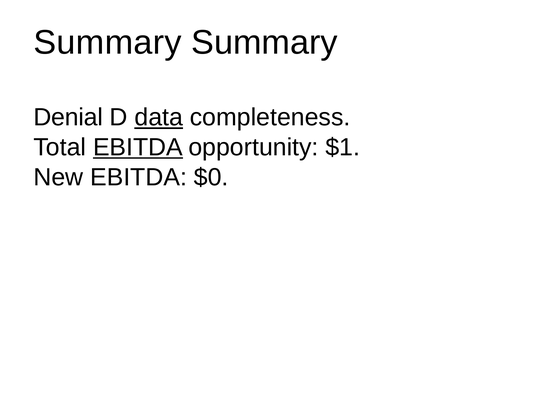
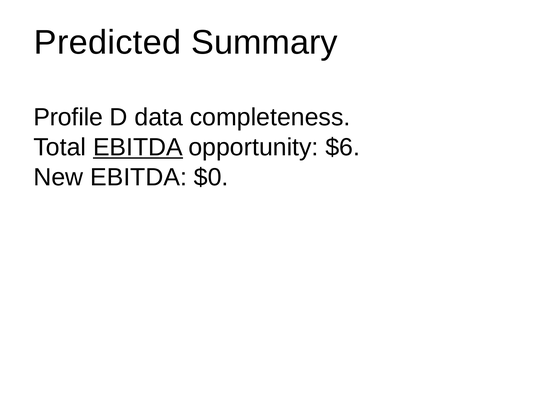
Summary: Summary -> Predicted (108, 43)
Denial: Denial -> Profile (68, 117)
data underline: present -> none (159, 117)
$1: $1 -> $6 (343, 147)
